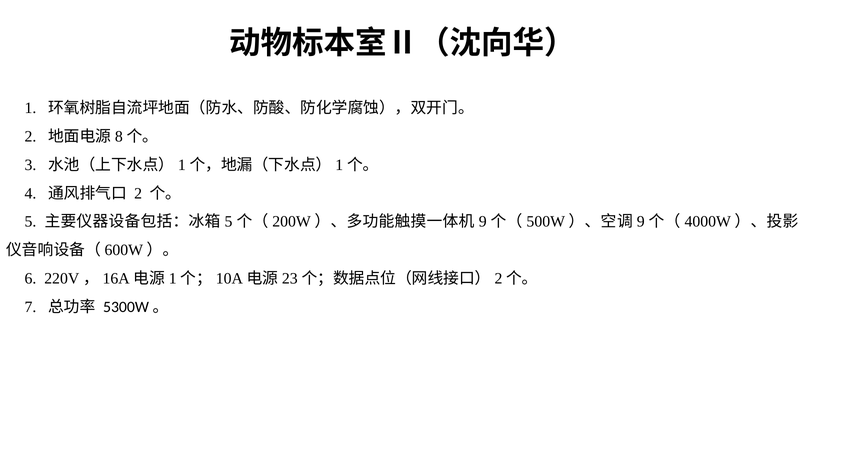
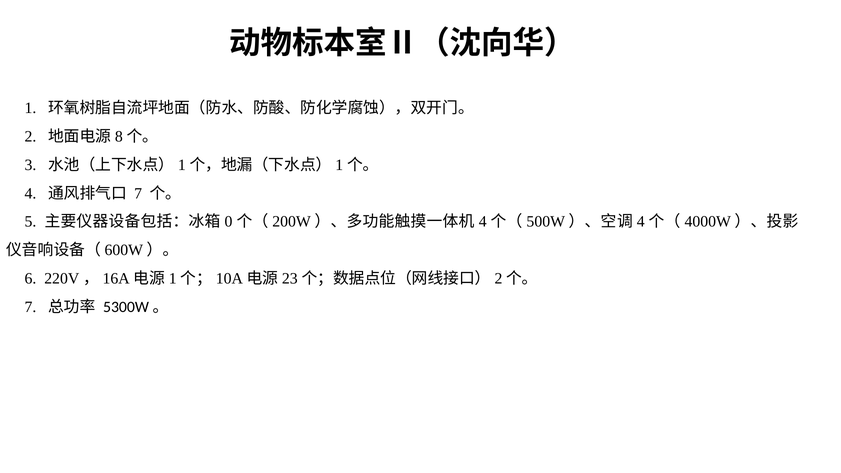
2: 2 -> 7 (138, 193)
5: 5 -> 0 (229, 222)
9: 9 -> 4 (483, 222)
9: 9 -> 4 (641, 222)
